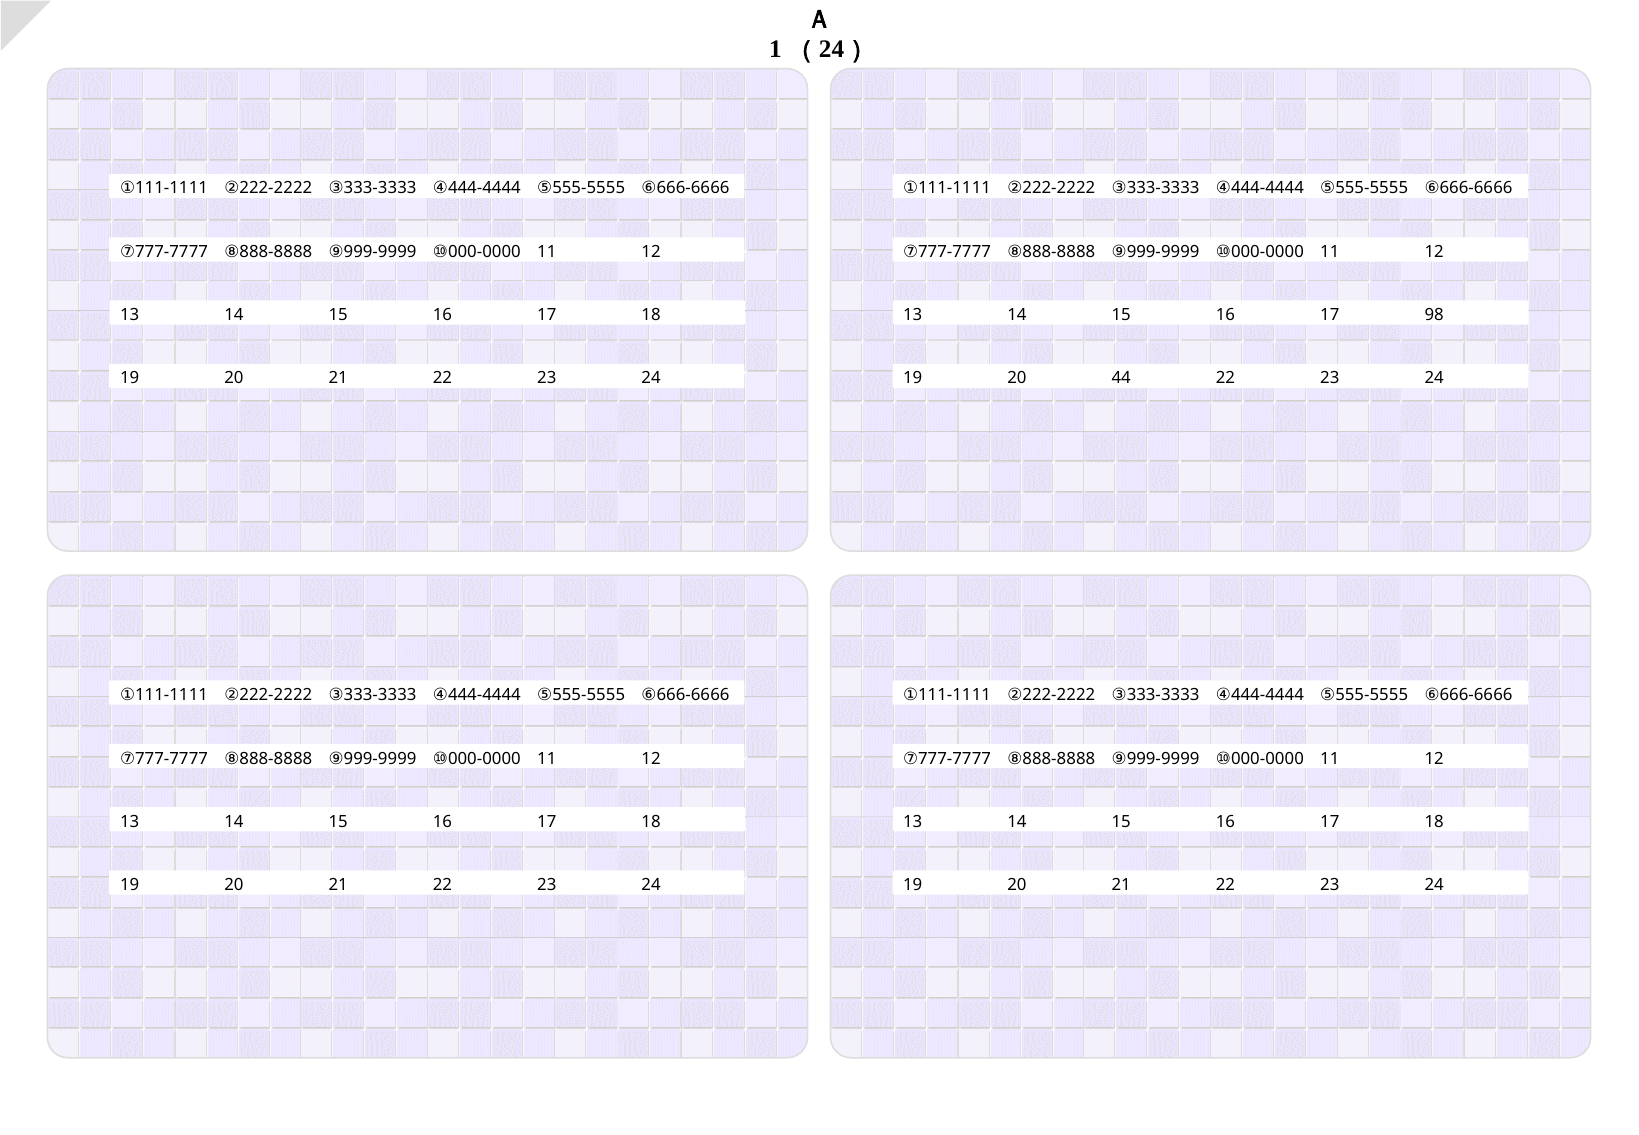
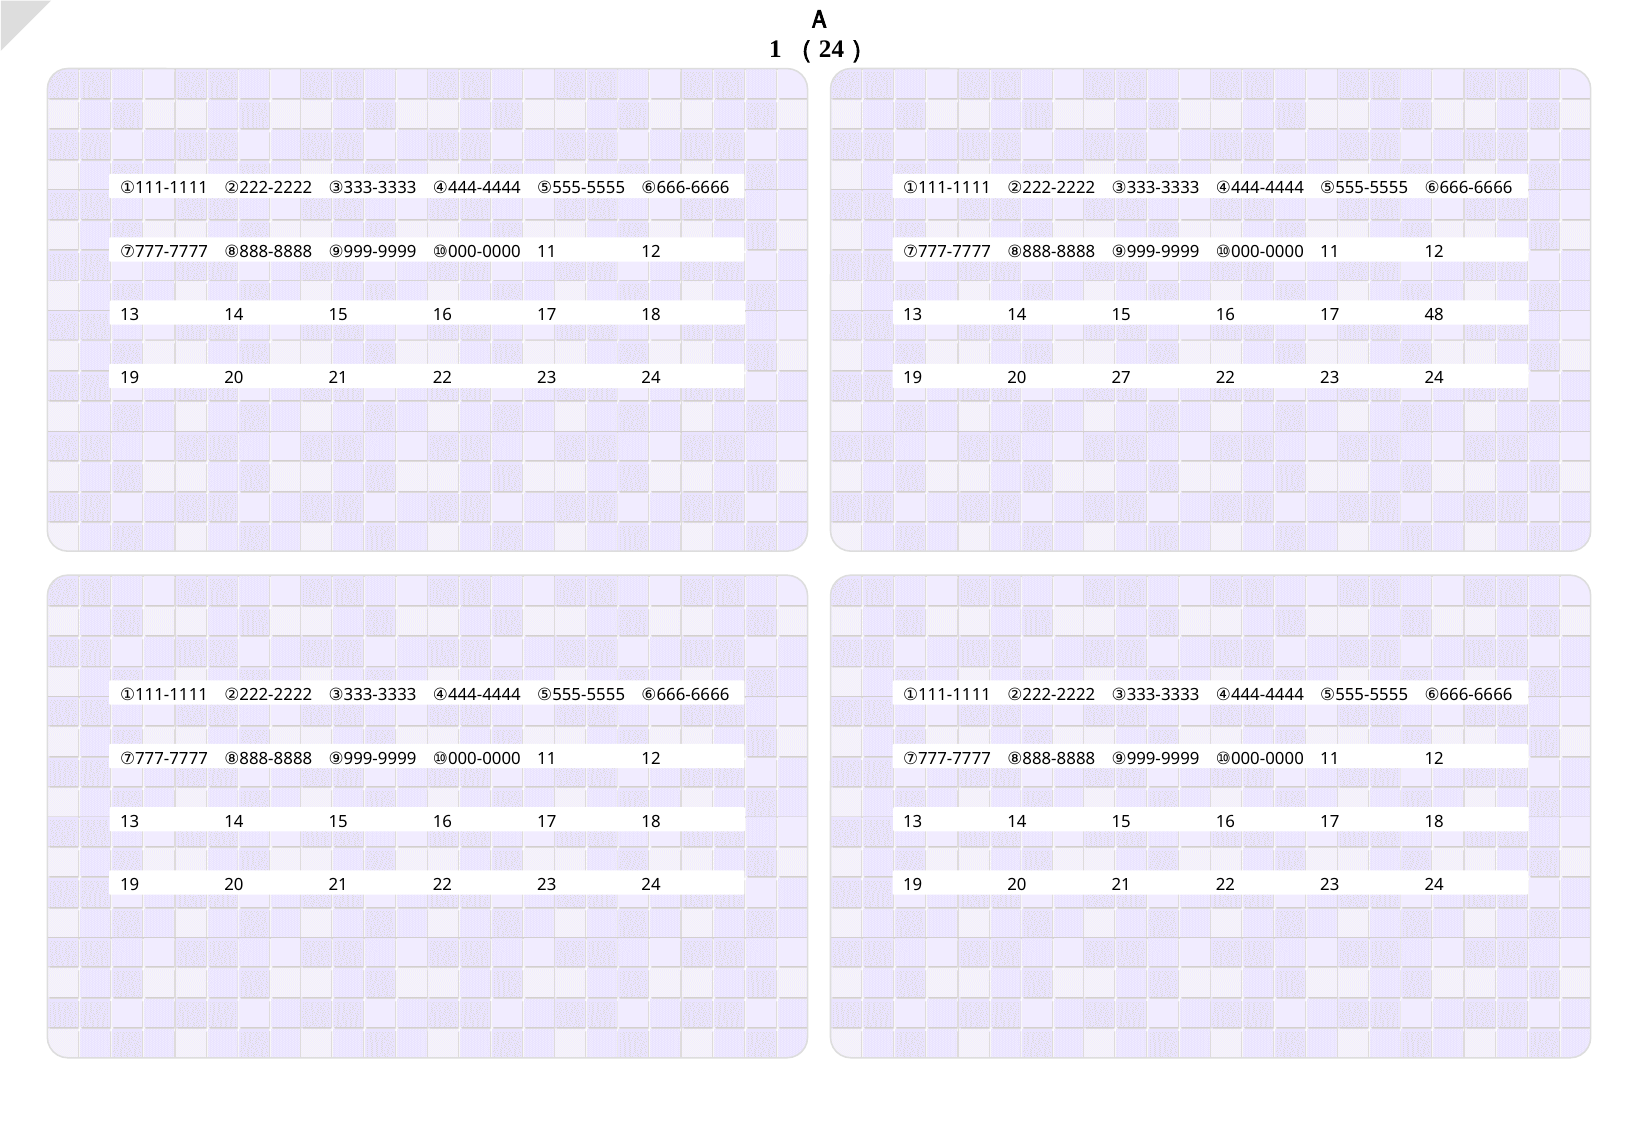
98: 98 -> 48 (1434, 315)
44: 44 -> 27 (1121, 378)
